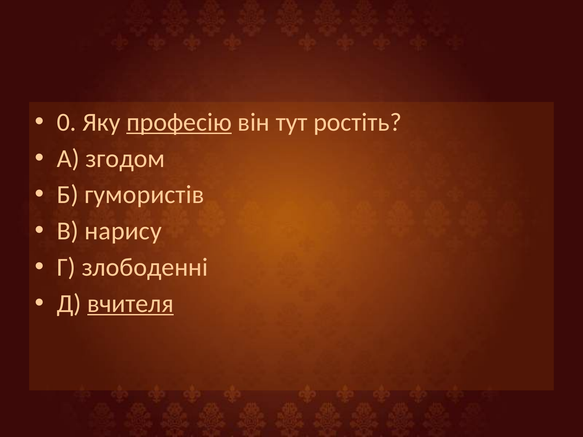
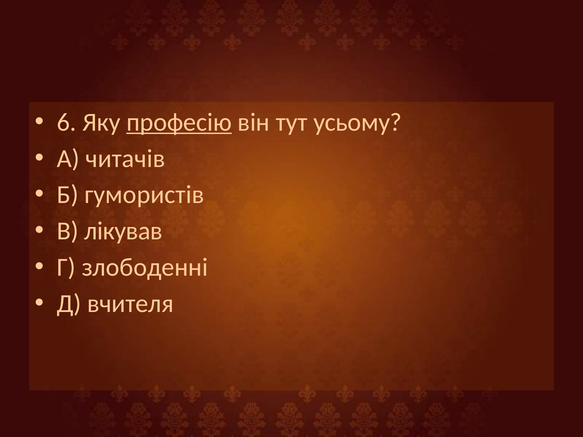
0: 0 -> 6 (67, 122)
ростіть: ростіть -> усьому (358, 122)
згодом: згодом -> читачів (125, 159)
нарису: нарису -> лiкував (123, 231)
вчителя underline: present -> none (130, 304)
